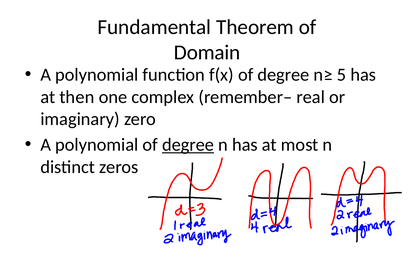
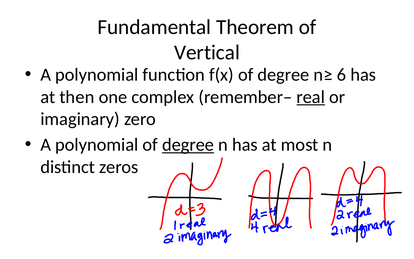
Domain: Domain -> Vertical (207, 52)
5: 5 -> 6 (342, 75)
real underline: none -> present (311, 97)
